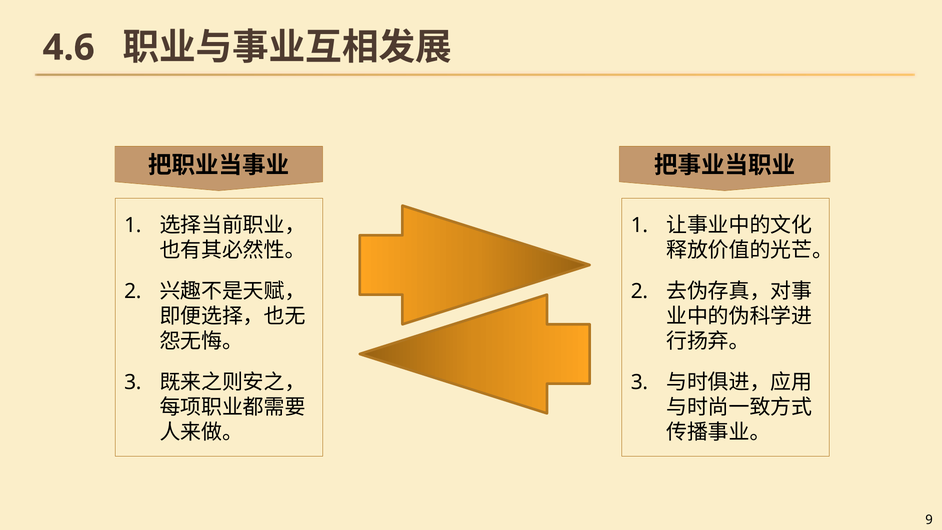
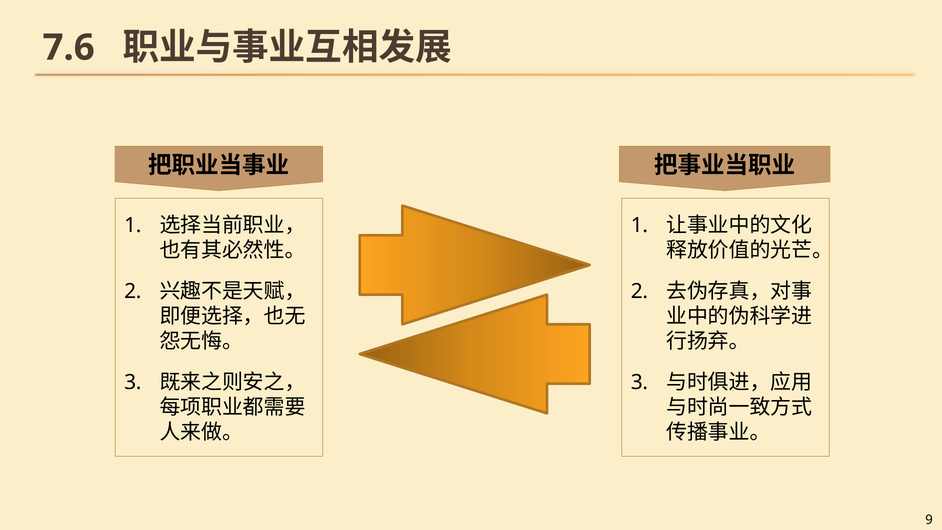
4.6: 4.6 -> 7.6 (69, 48)
